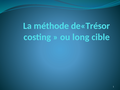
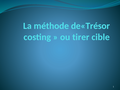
long: long -> tirer (81, 37)
